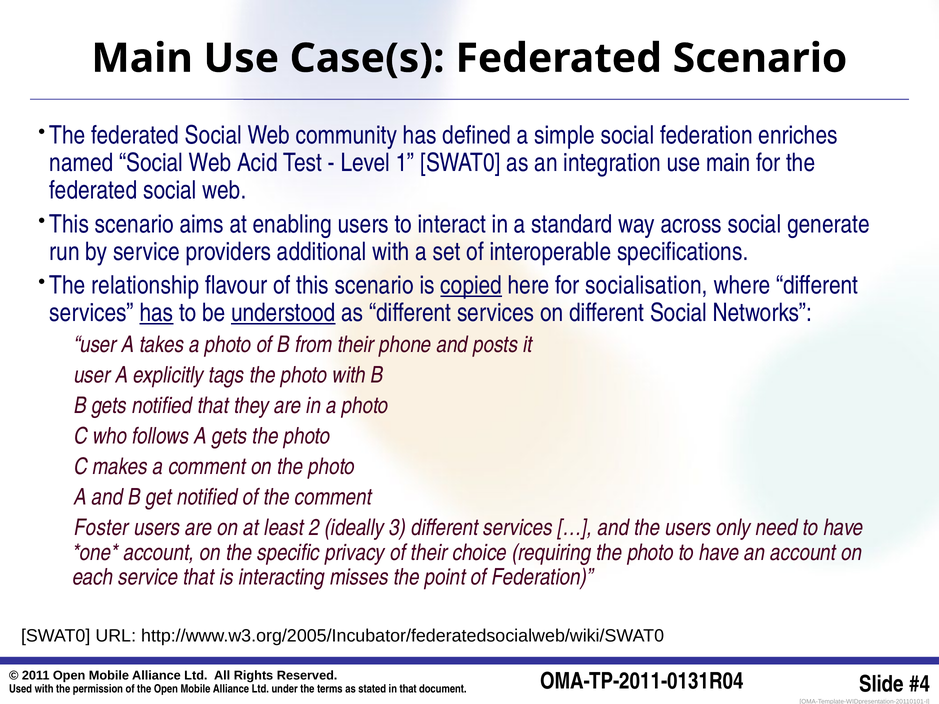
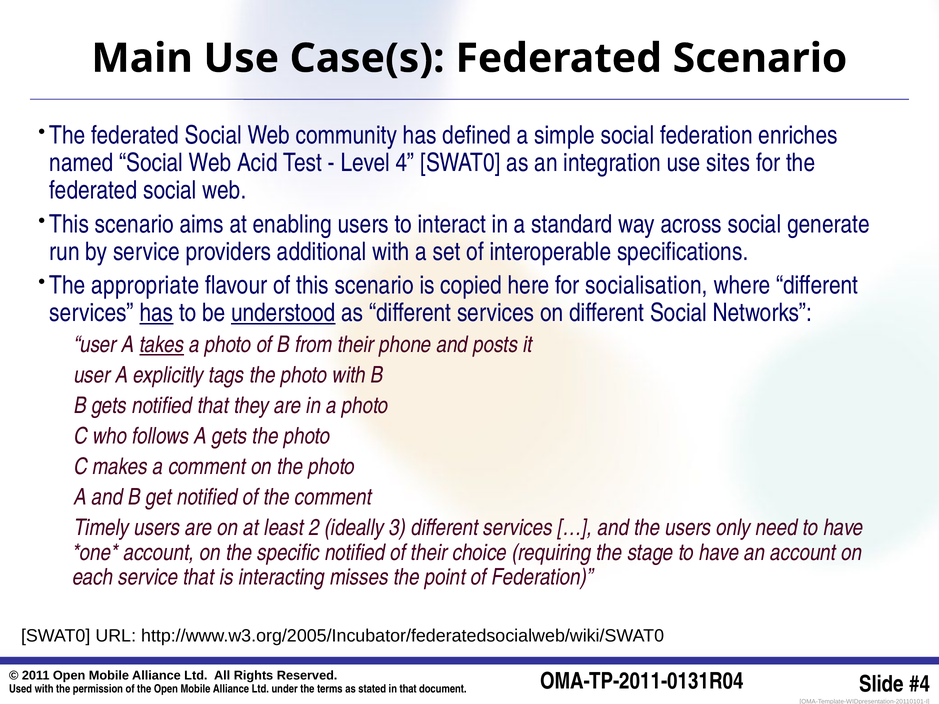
1: 1 -> 4 (405, 163)
use main: main -> sites (728, 163)
relationship: relationship -> appropriate (145, 286)
copied underline: present -> none (471, 286)
takes underline: none -> present (162, 345)
Foster: Foster -> Timely (102, 528)
specific privacy: privacy -> notified (355, 553)
requiring the photo: photo -> stage (650, 553)
